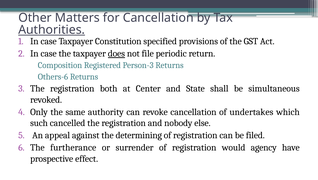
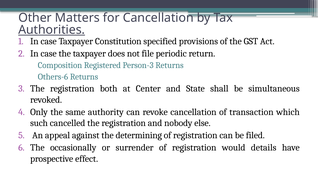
does underline: present -> none (116, 53)
undertakes: undertakes -> transaction (251, 112)
furtherance: furtherance -> occasionally (73, 147)
agency: agency -> details (264, 147)
